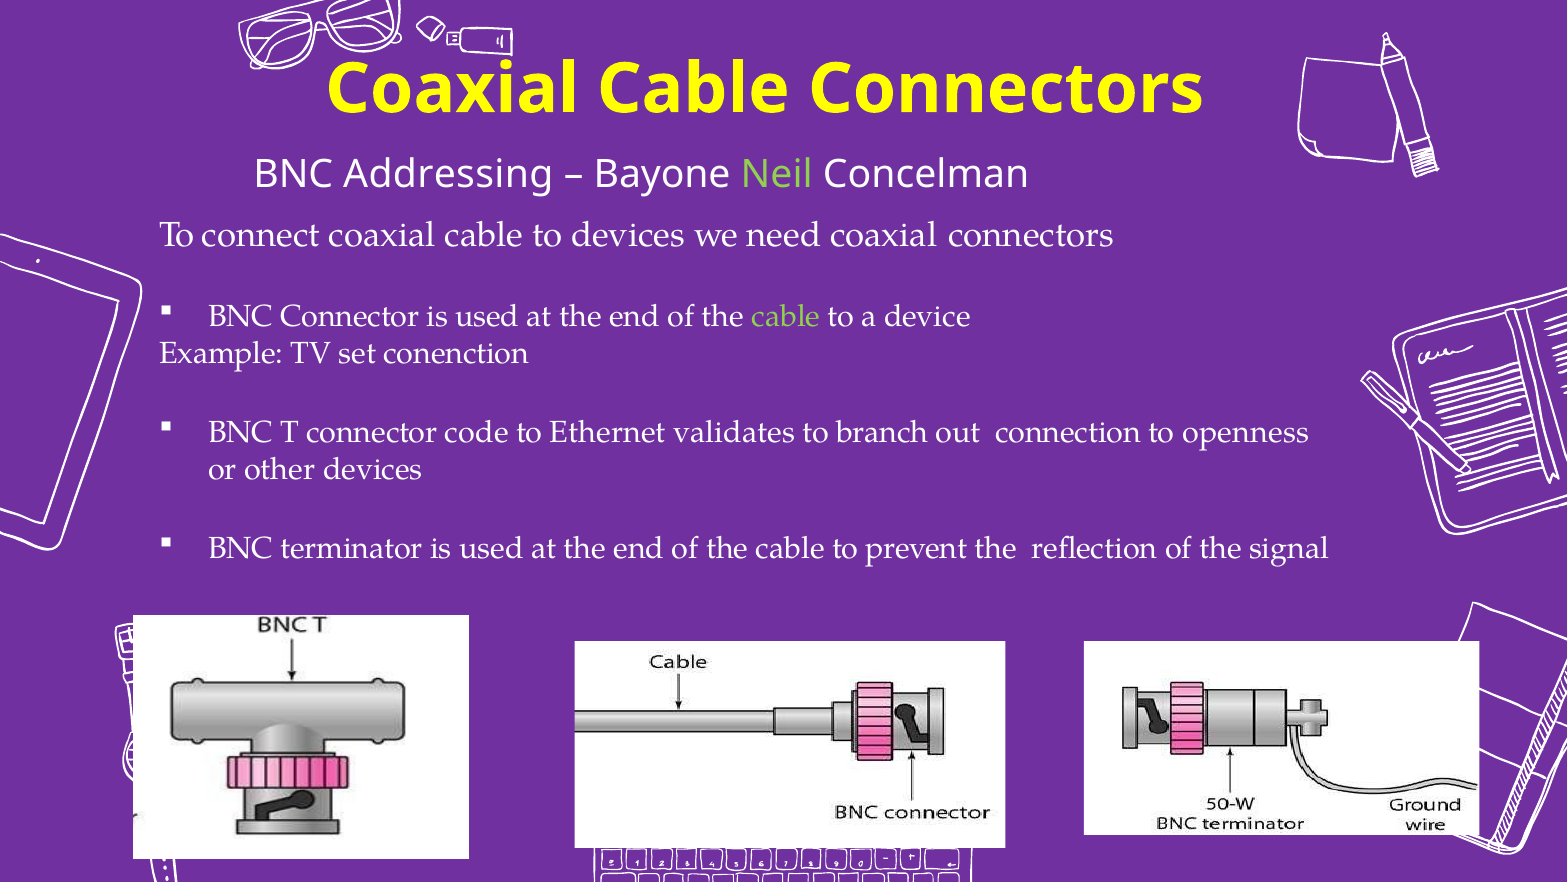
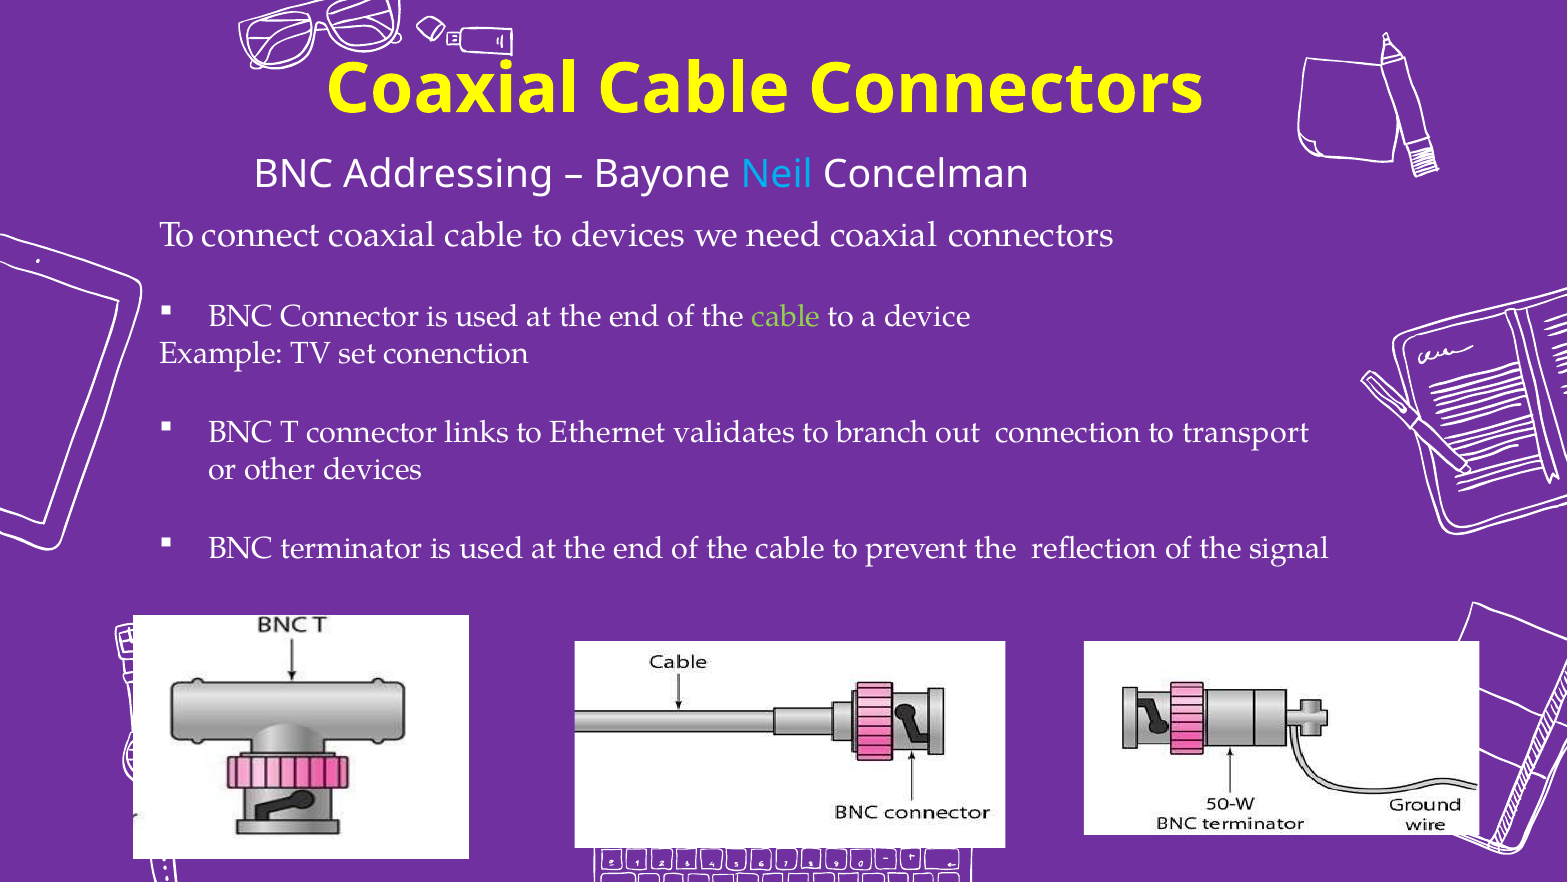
Neil colour: light green -> light blue (777, 175)
code: code -> links (477, 432)
openness: openness -> transport (1246, 432)
